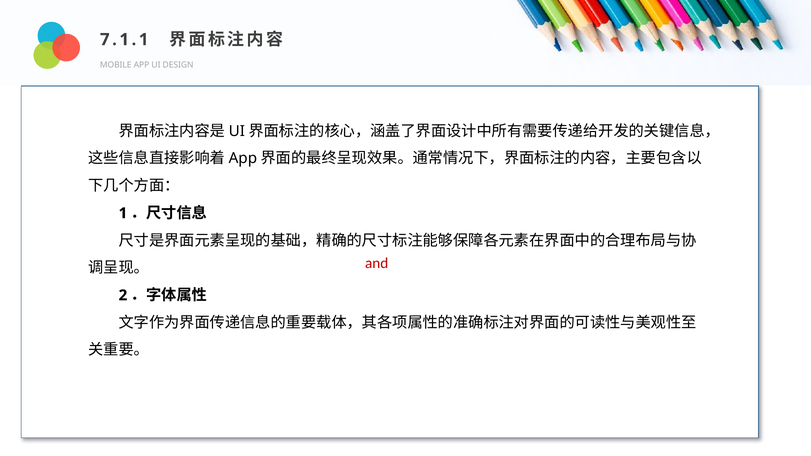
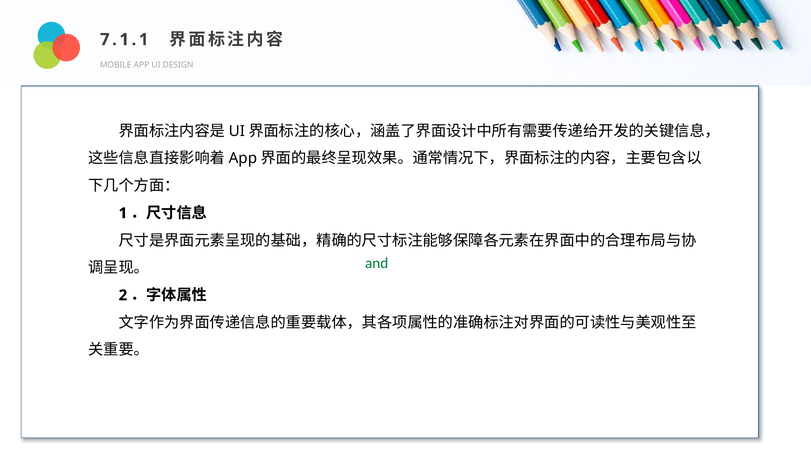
and colour: red -> green (377, 263)
